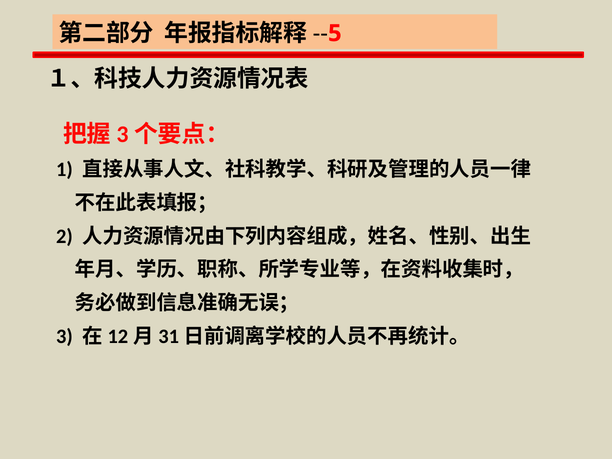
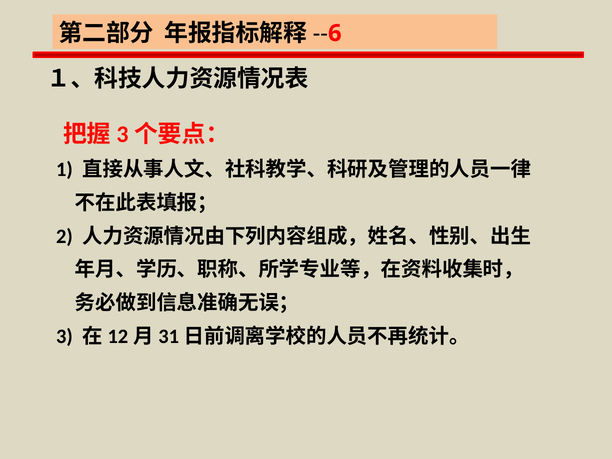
5: 5 -> 6 (335, 33)
